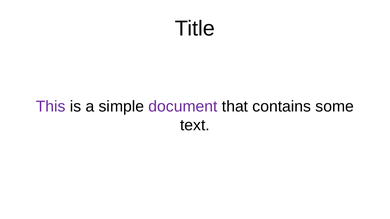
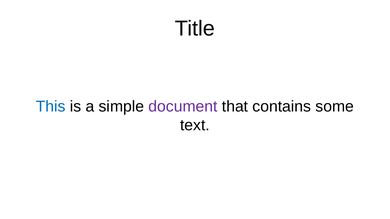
This colour: purple -> blue (51, 107)
